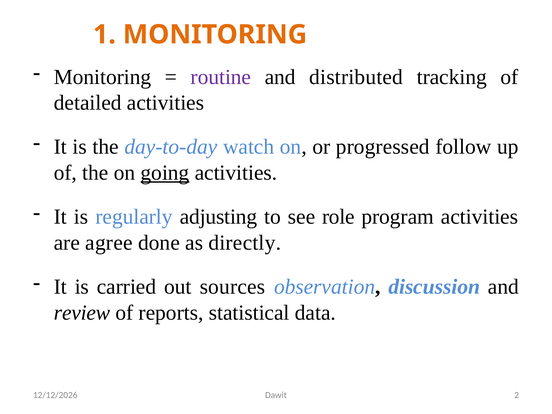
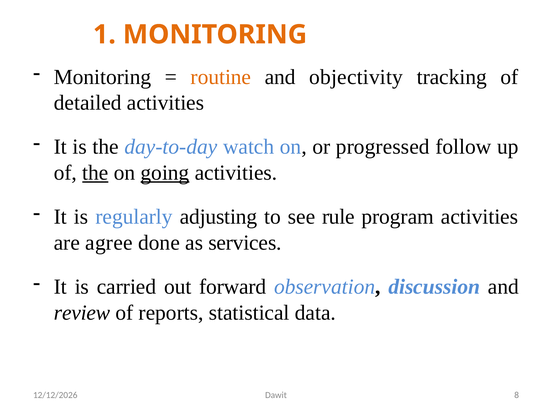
routine colour: purple -> orange (221, 77)
distributed: distributed -> objectivity (356, 77)
the underline: none -> present (95, 173)
role: role -> rule (338, 217)
directly: directly -> services (245, 243)
sources: sources -> forward (233, 287)
2: 2 -> 8 (517, 395)
